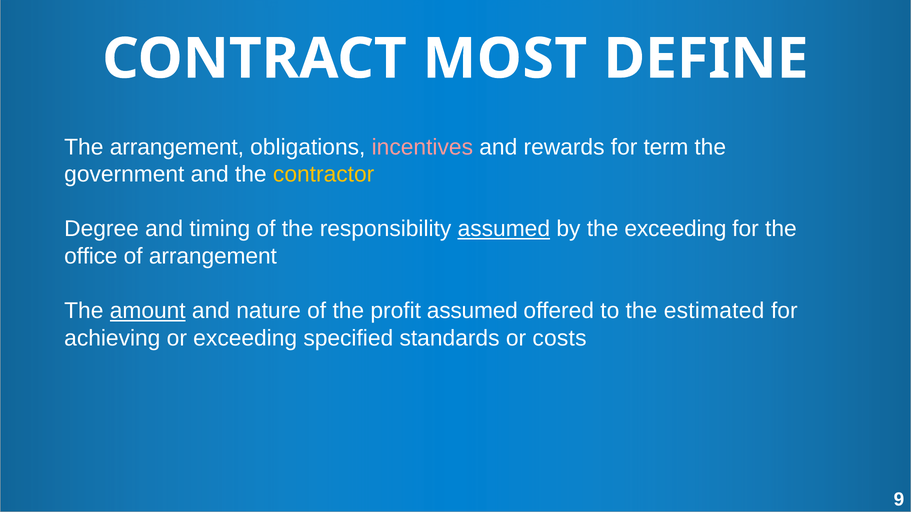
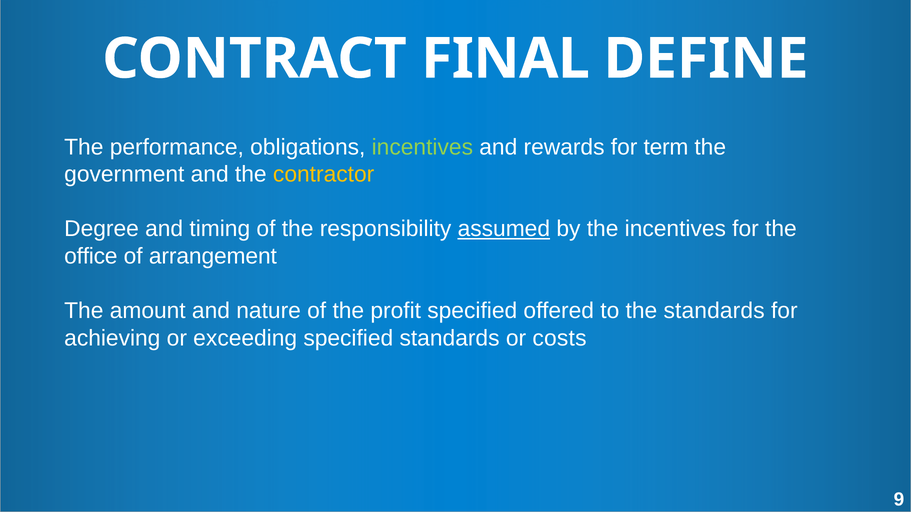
MOST: MOST -> FINAL (505, 59)
The arrangement: arrangement -> performance (177, 147)
incentives colour: pink -> light green (422, 147)
the exceeding: exceeding -> incentives (675, 229)
amount underline: present -> none (148, 311)
profit assumed: assumed -> specified (472, 311)
the estimated: estimated -> standards (714, 311)
